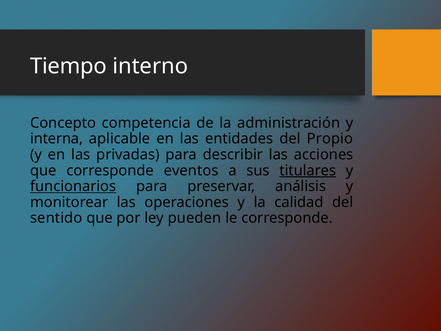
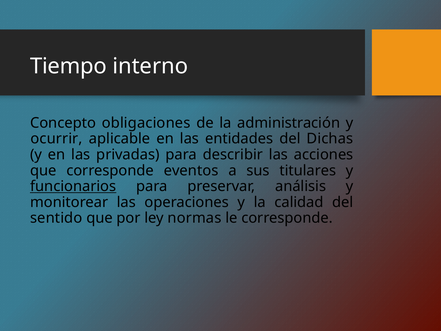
competencia: competencia -> obligaciones (146, 123)
interna: interna -> ocurrir (56, 139)
Propio: Propio -> Dichas (330, 139)
titulares underline: present -> none (308, 170)
pueden: pueden -> normas (194, 218)
